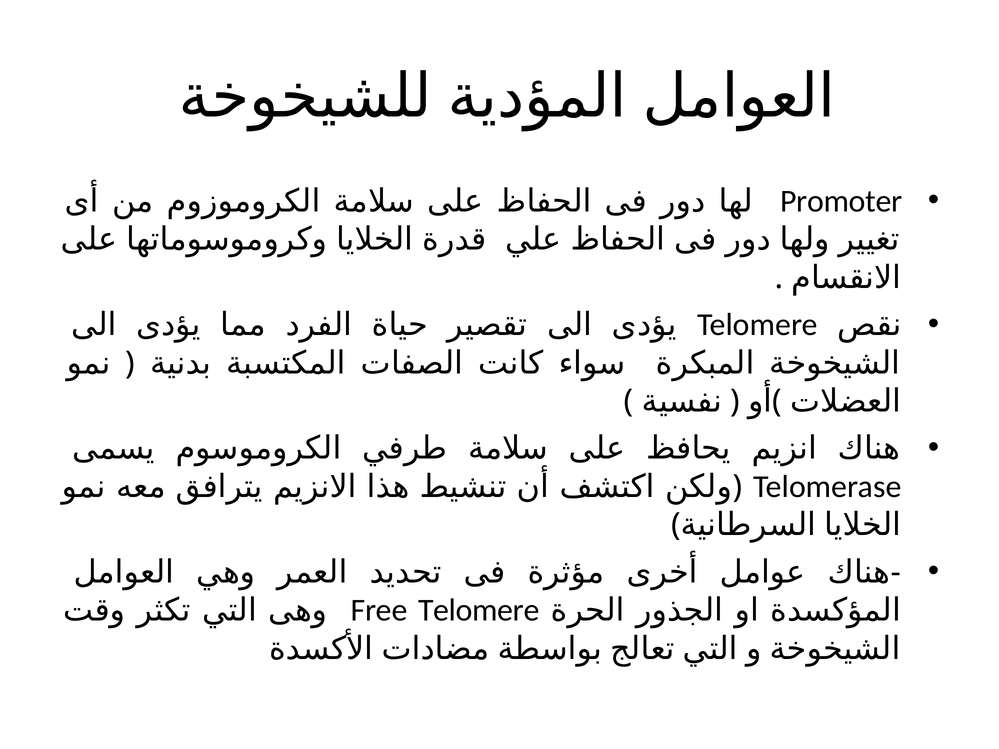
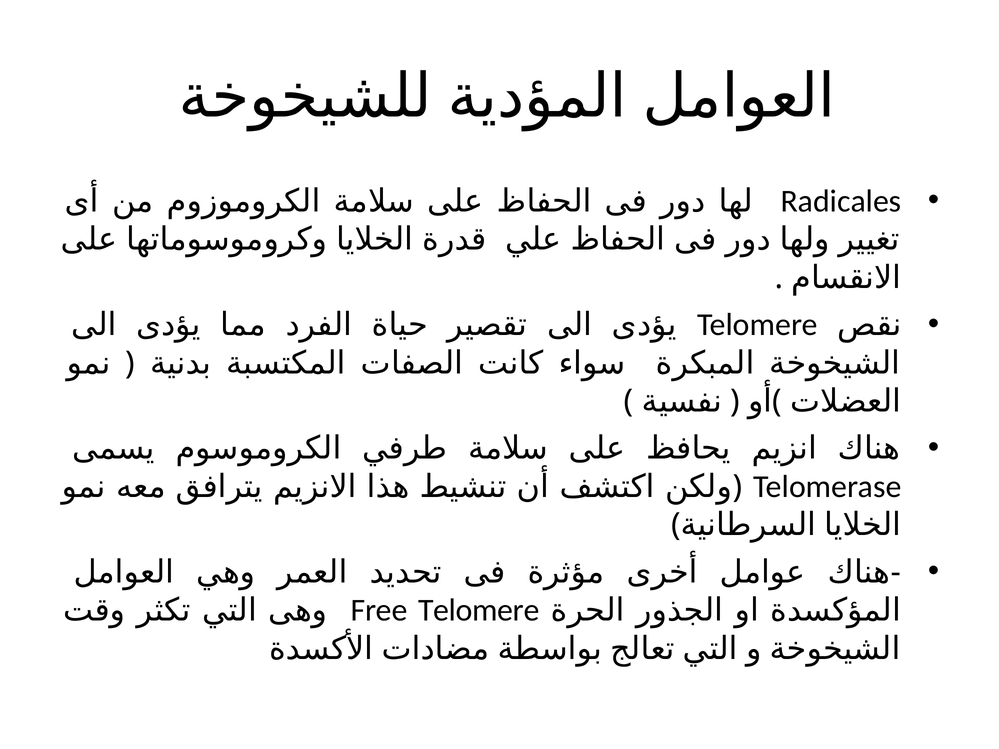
Promoter: Promoter -> Radicales (841, 201)
